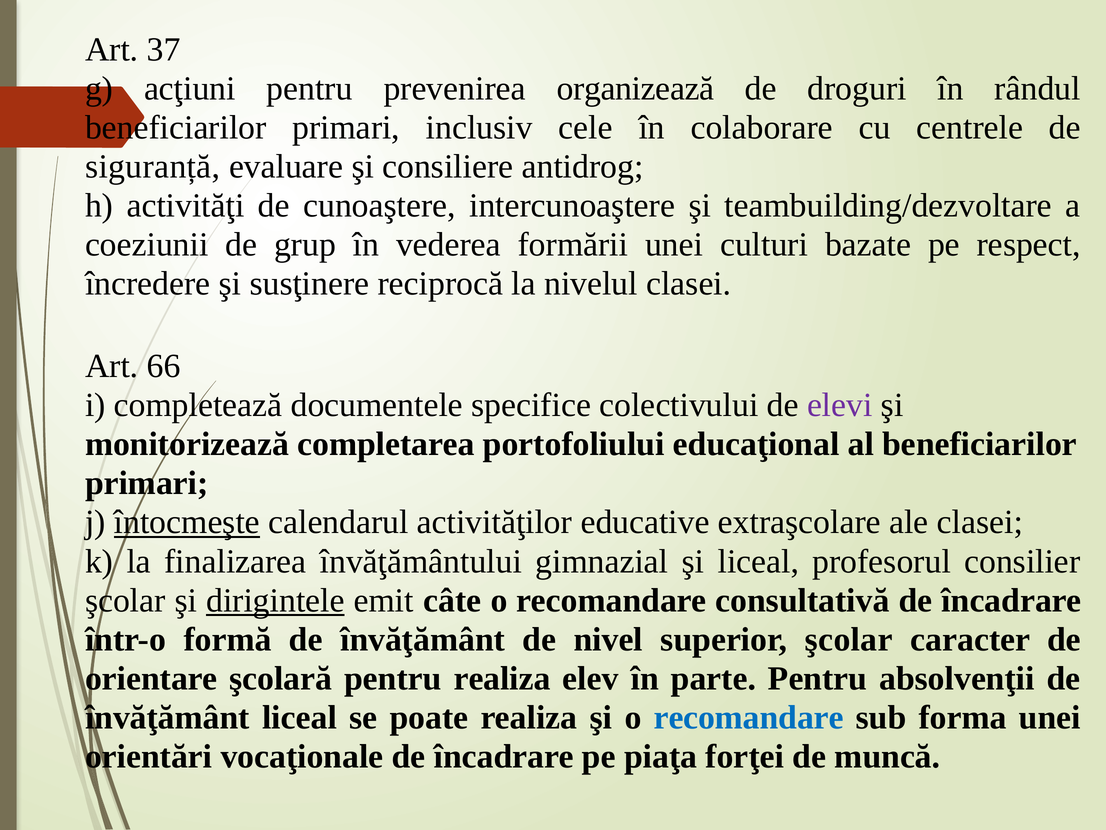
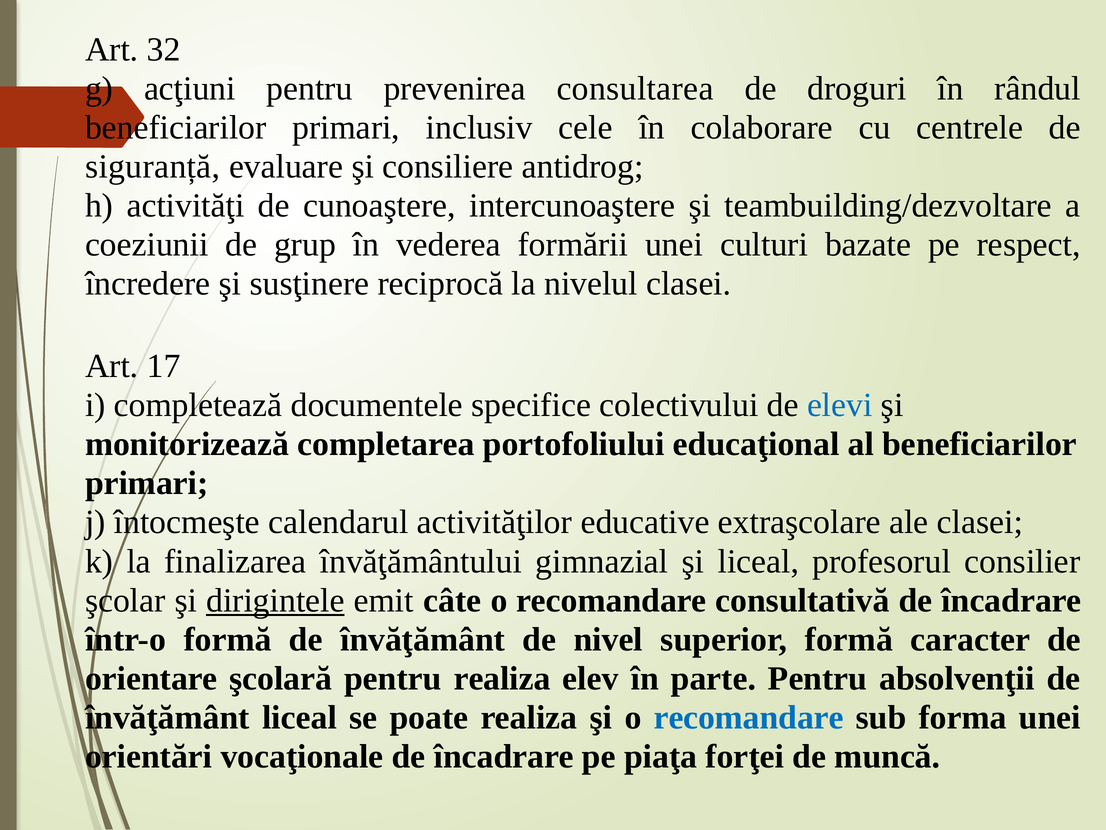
37: 37 -> 32 (164, 49)
organizează: organizează -> consultarea (635, 88)
66: 66 -> 17 (164, 366)
elevi colour: purple -> blue (840, 405)
întocmeşte underline: present -> none (187, 522)
superior şcolar: şcolar -> formă (849, 639)
